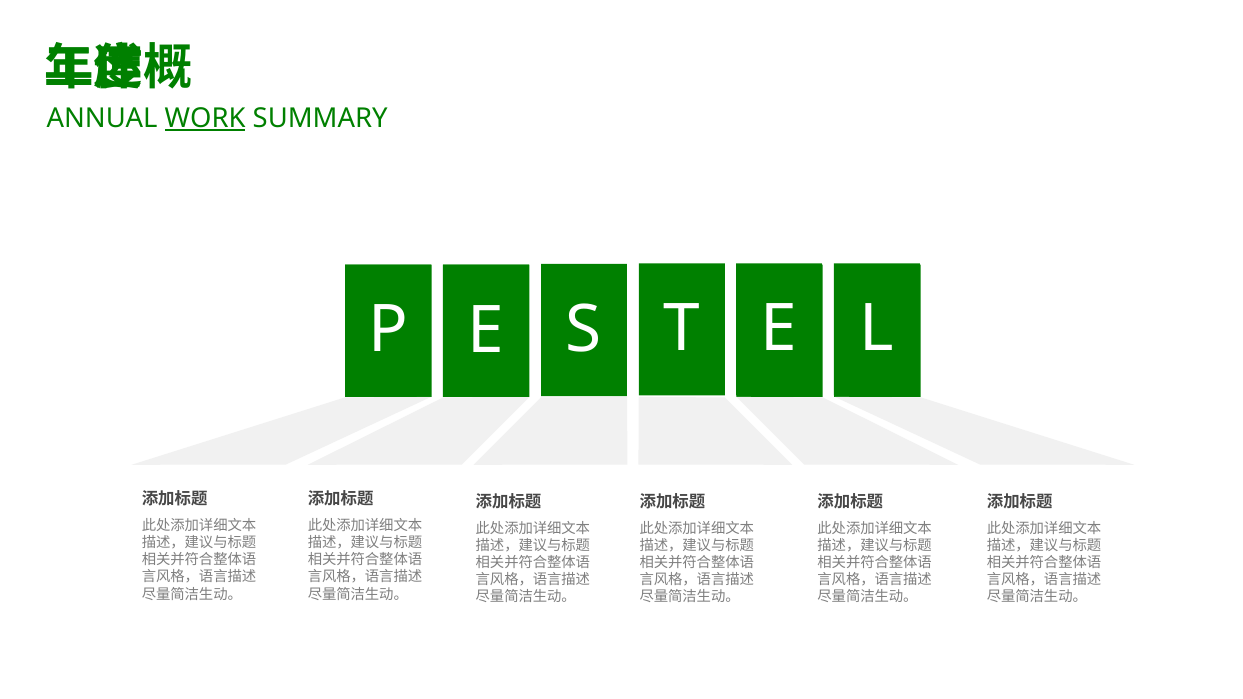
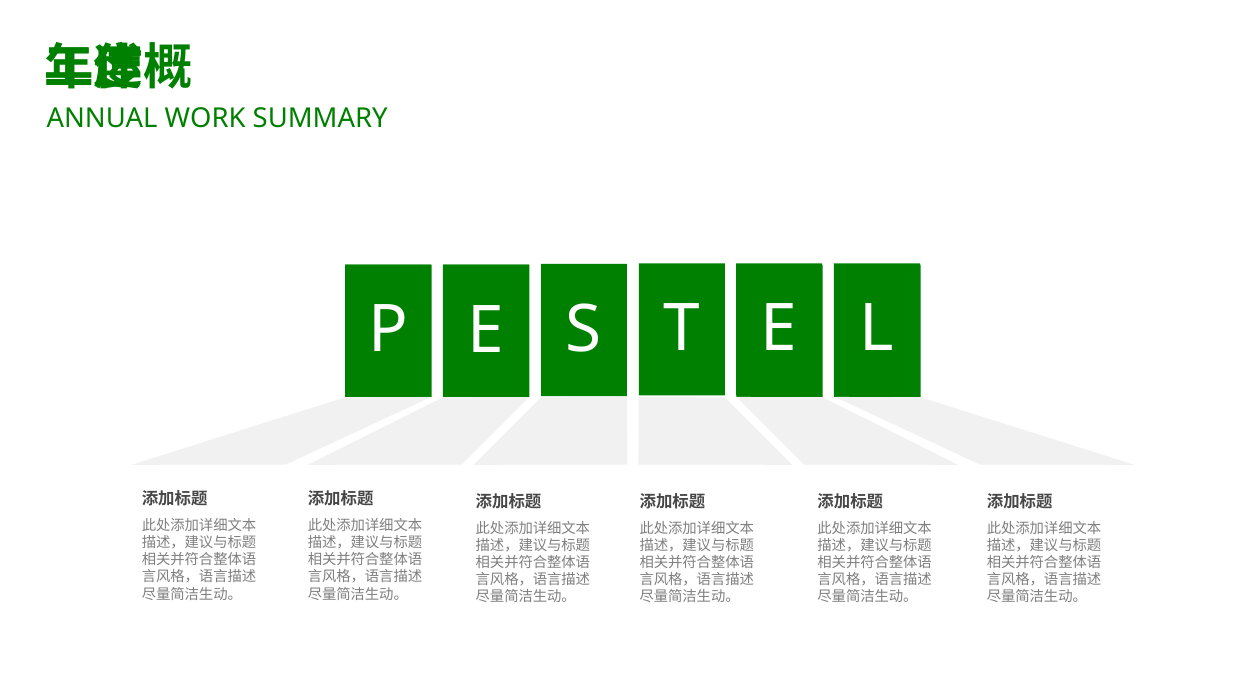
WORK underline: present -> none (205, 118)
